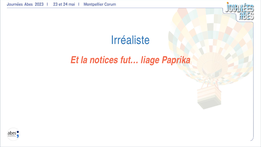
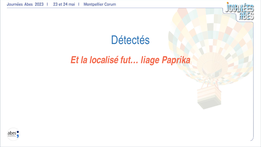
Irréaliste: Irréaliste -> Détectés (130, 40)
notices: notices -> localisé (104, 60)
